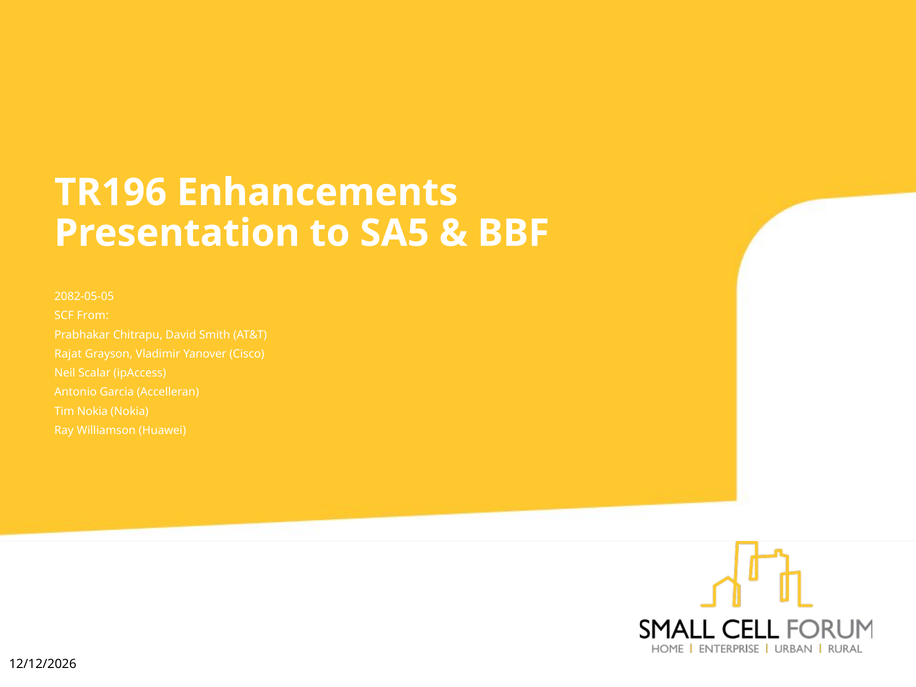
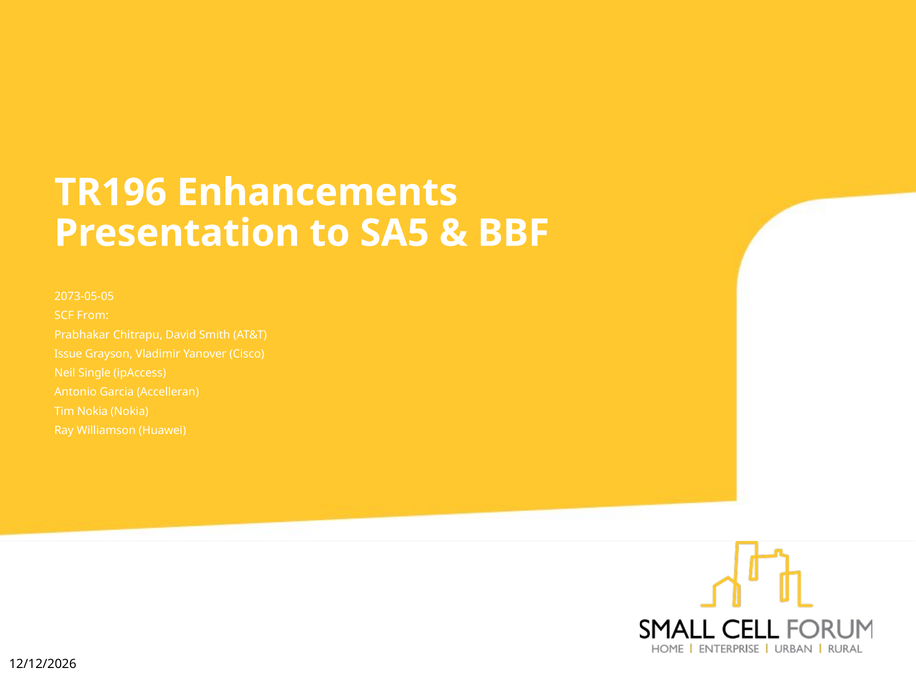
2082-05-05: 2082-05-05 -> 2073-05-05 (84, 297)
Rajat: Rajat -> Issue (68, 354)
Scalar: Scalar -> Single (95, 373)
